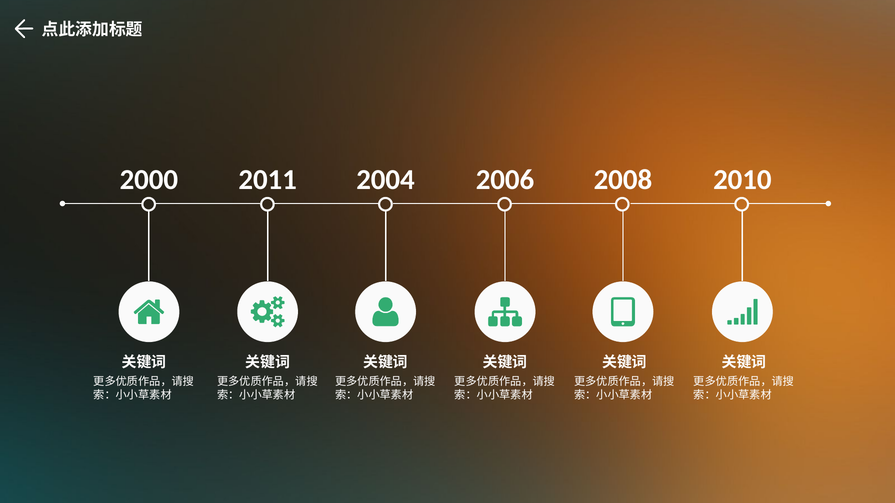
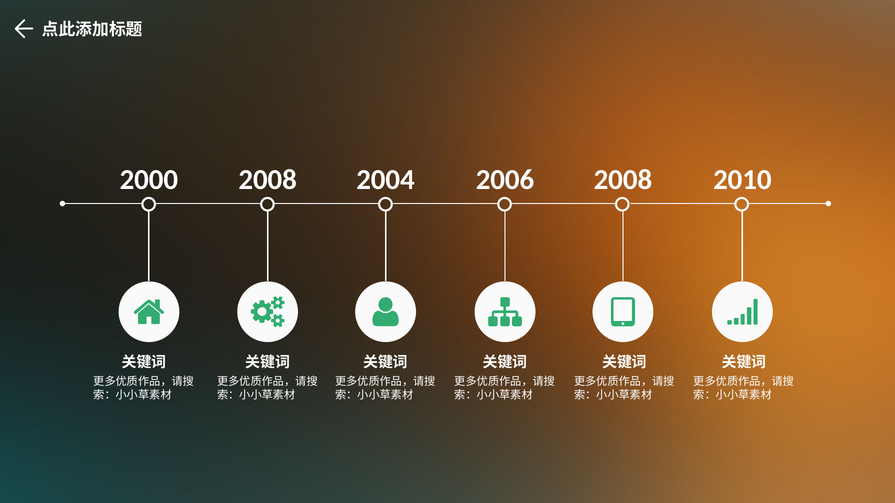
2000 2011: 2011 -> 2008 (268, 180)
